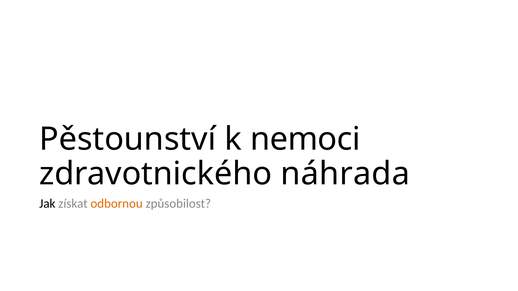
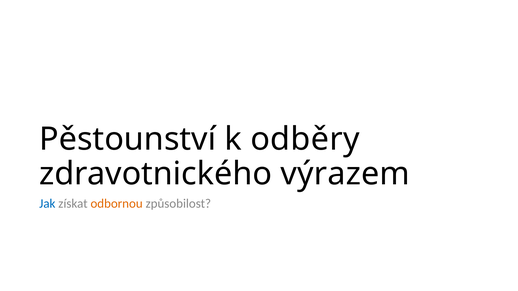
nemoci: nemoci -> odběry (305, 139)
náhrada: náhrada -> výrazem (345, 174)
Jak colour: black -> blue (47, 204)
